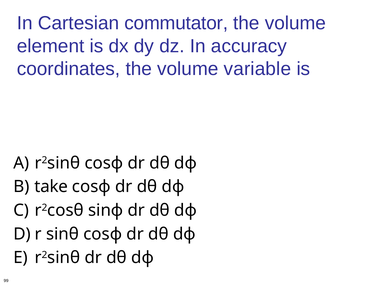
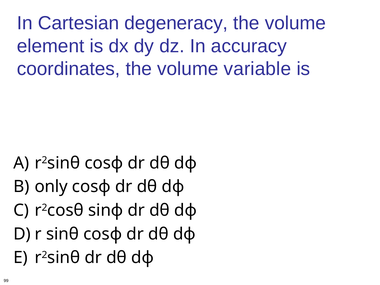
commutator: commutator -> degeneracy (176, 23)
take: take -> only (51, 187)
